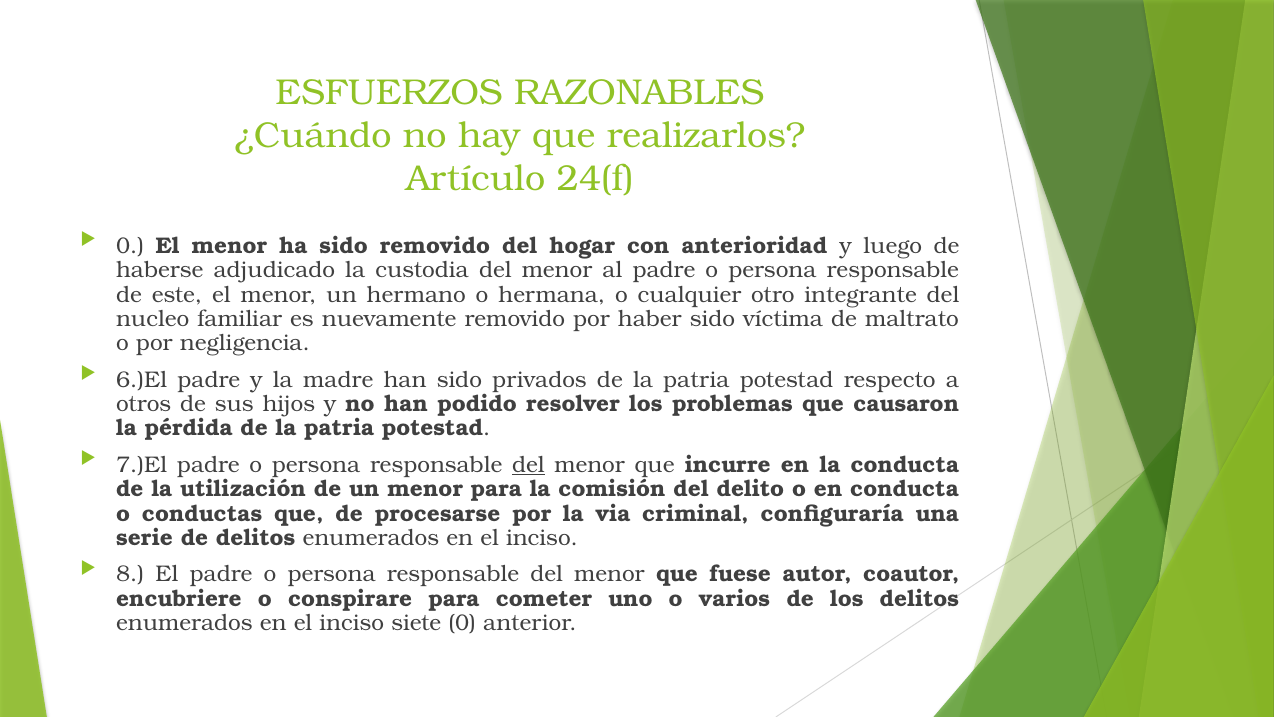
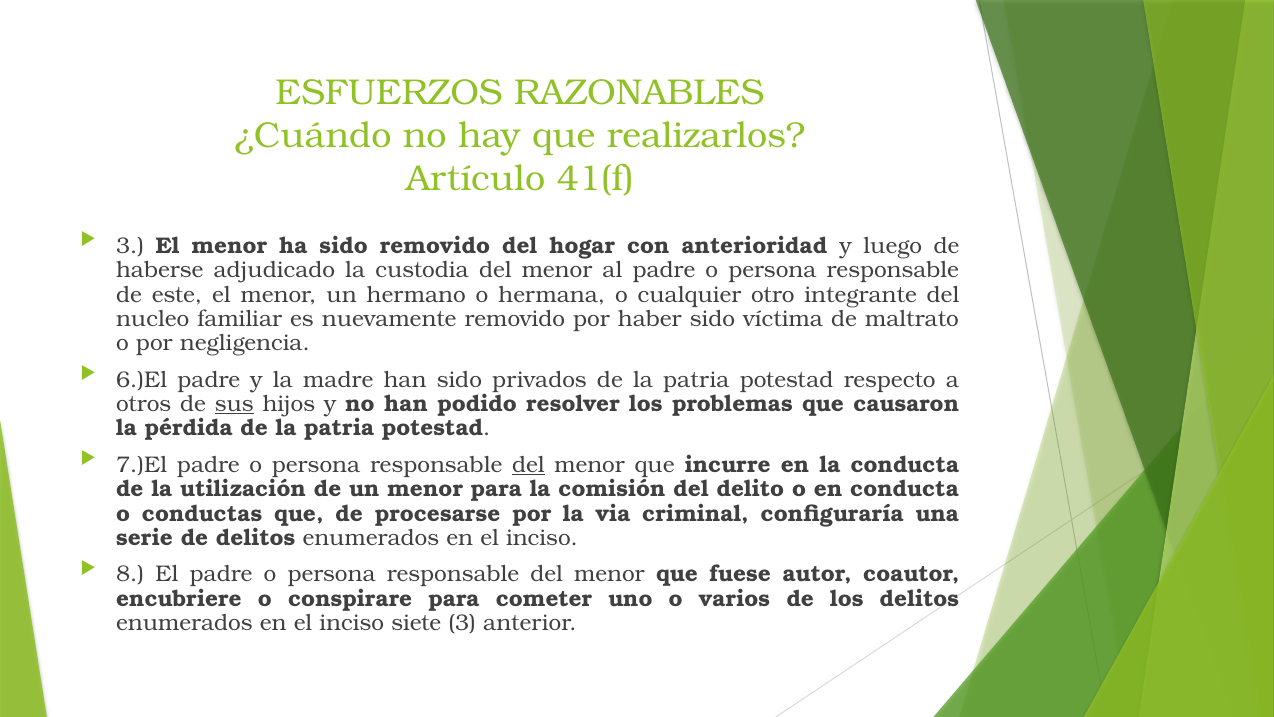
24(f: 24(f -> 41(f (595, 179)
0: 0 -> 3 (130, 246)
sus underline: none -> present (234, 404)
siete 0: 0 -> 3 (462, 623)
